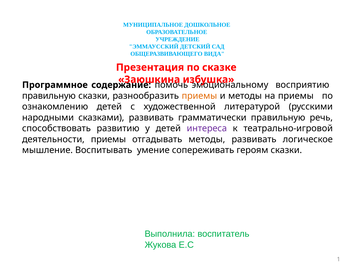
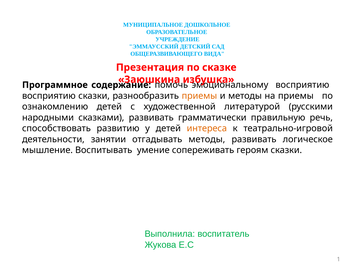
правильную: правильную -> восприятию (49, 96)
интереса colour: purple -> orange (207, 128)
деятельности приемы: приемы -> занятии (108, 139)
